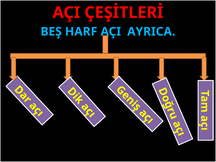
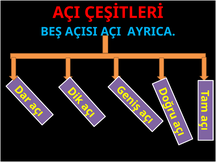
HARF: HARF -> AÇISI (81, 32)
